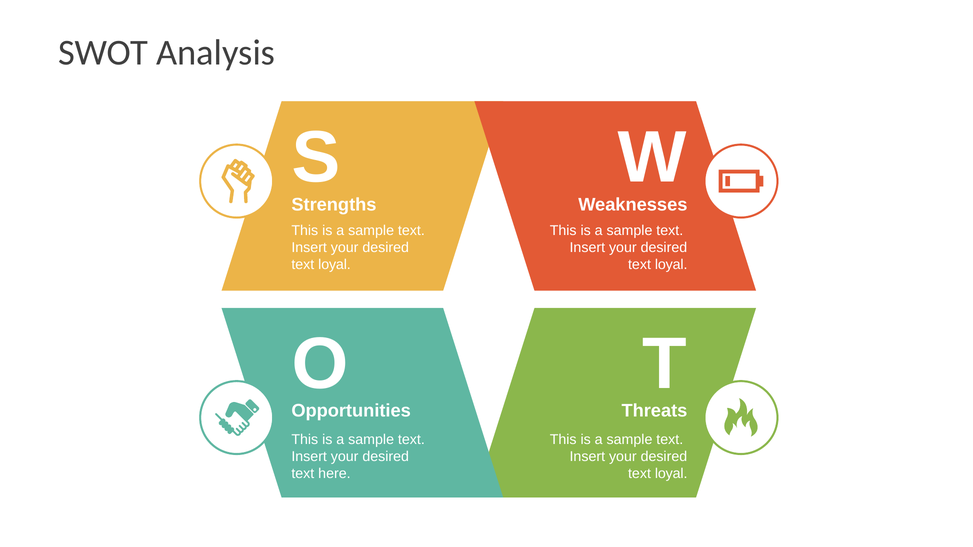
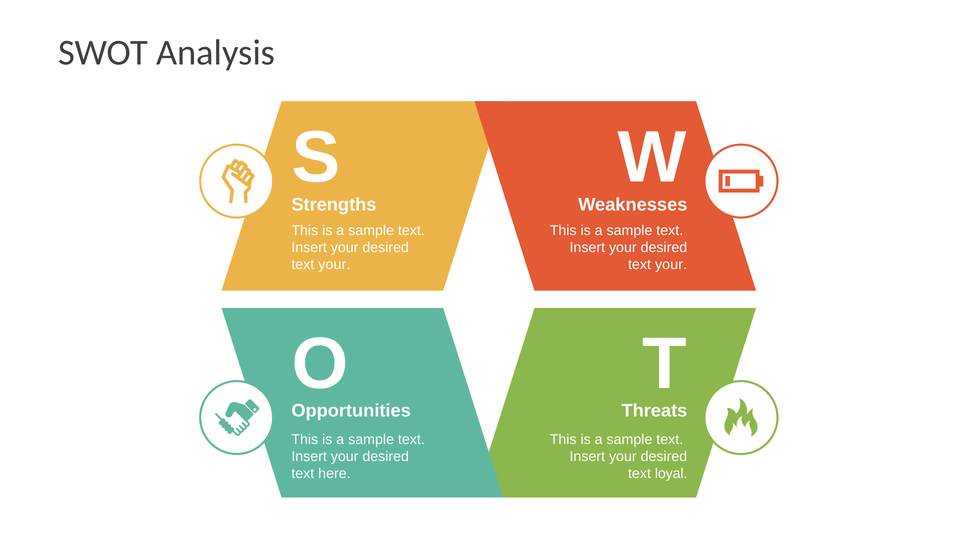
loyal: loyal -> your (334, 265)
loyal: loyal -> your (671, 265)
